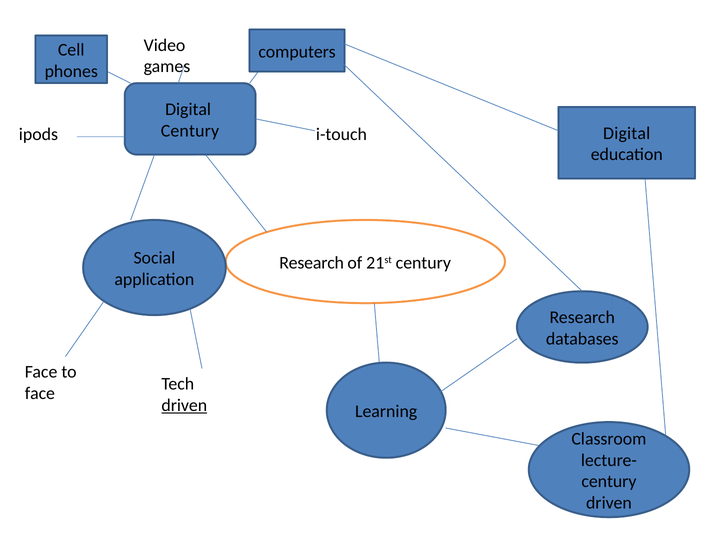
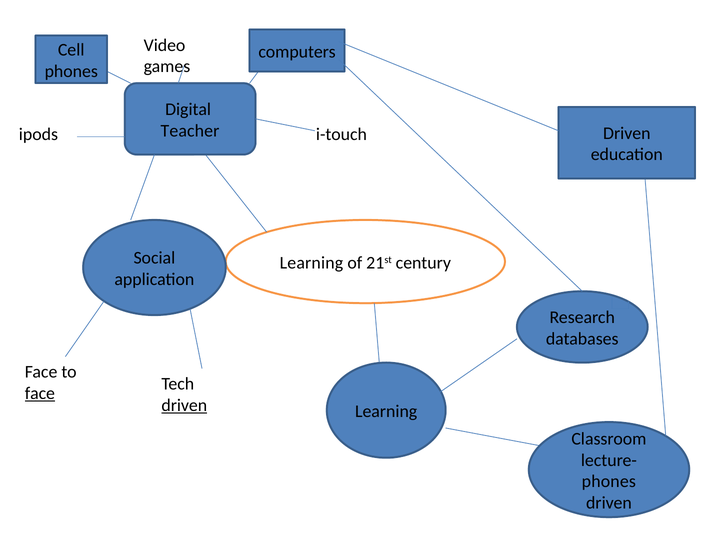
Century: Century -> Teacher (190, 131)
Digital: Digital -> Driven (627, 133)
Research: Research -> Learning (311, 263)
face underline: none -> present (40, 393)
century: century -> phones (609, 481)
